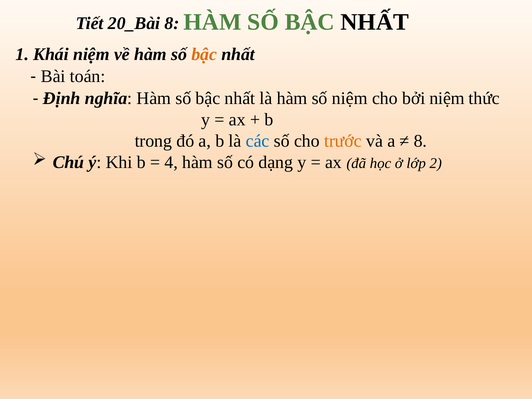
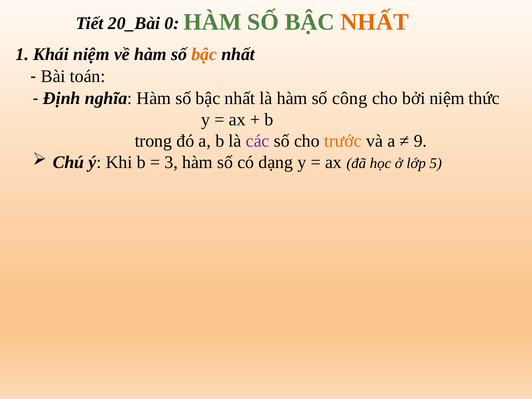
20_Bài 8: 8 -> 0 (172, 23)
NHẤT colour: black -> orange (375, 22)
số niệm: niệm -> công (350, 98)
các colour: blue -> purple (258, 141)
8: 8 -> 9 (420, 141)
4: 4 -> 3 (171, 162)
2: 2 -> 5 (436, 163)
